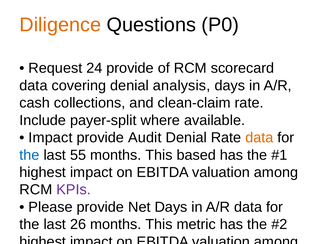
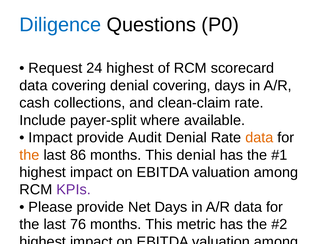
Diligence colour: orange -> blue (60, 25)
24 provide: provide -> highest (130, 68)
denial analysis: analysis -> covering (182, 85)
the colour: blue -> orange (29, 155)
55: 55 -> 86 (78, 155)
This based: based -> denial (196, 155)
26: 26 -> 76 (78, 224)
